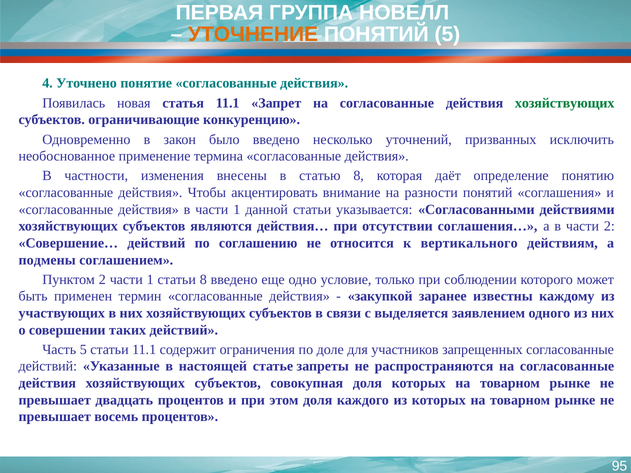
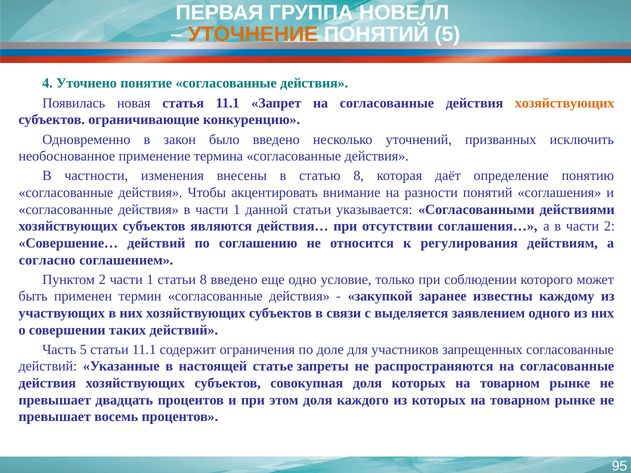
хозяйствующих colour: green -> orange (565, 103)
вертикального: вертикального -> регулирования (469, 243)
подмены: подмены -> согласно (47, 260)
